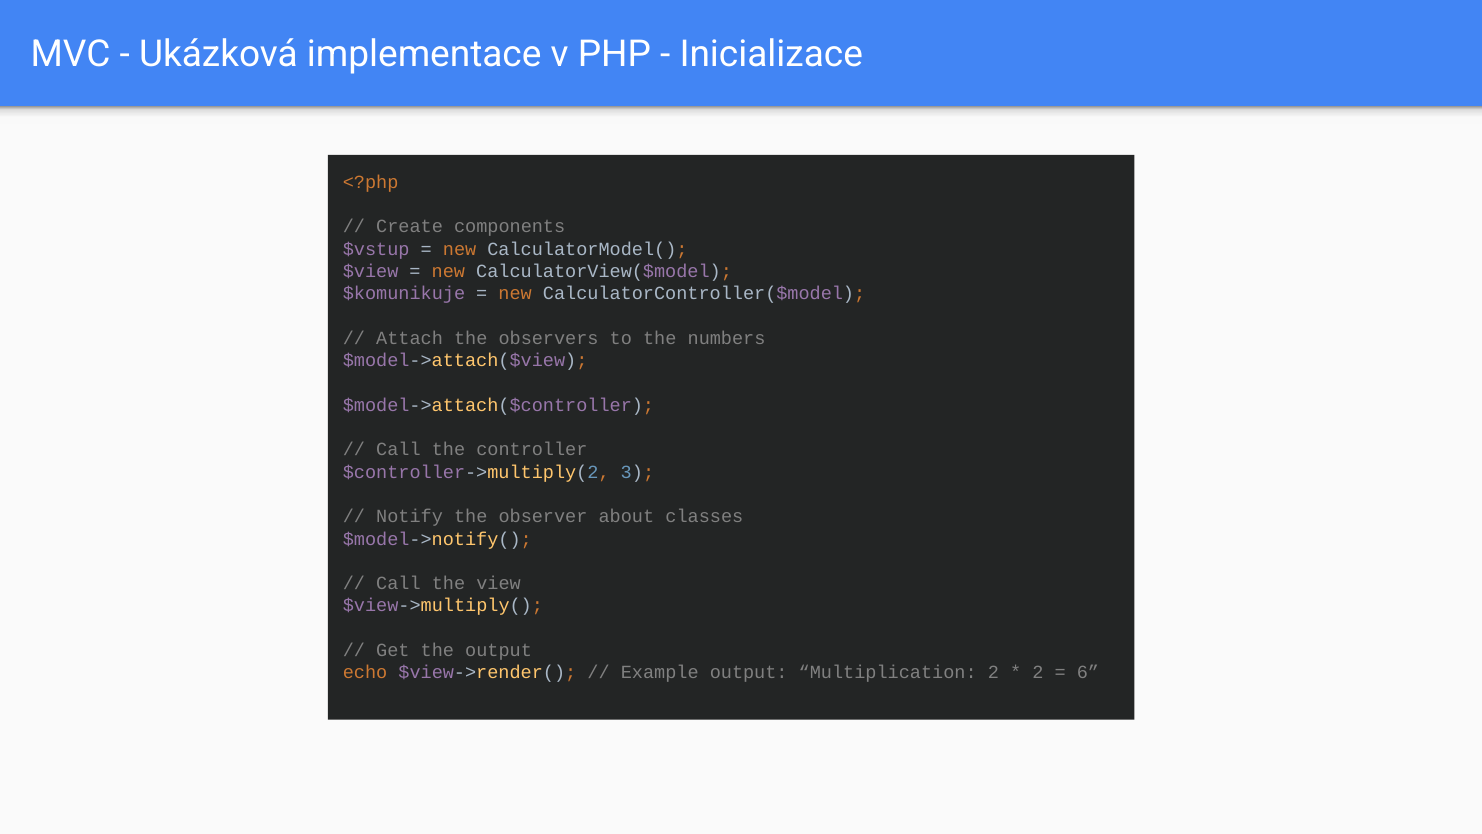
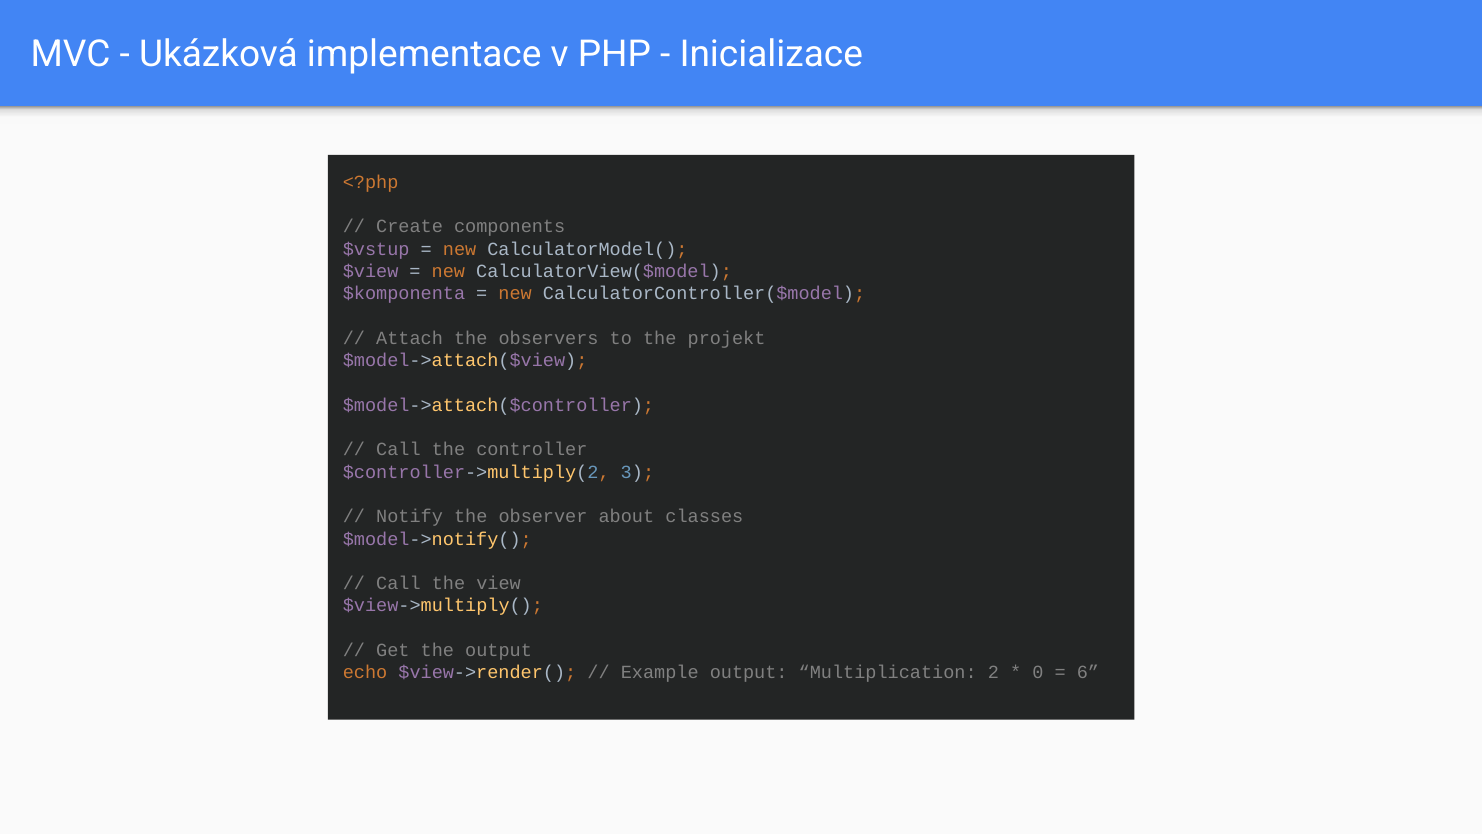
$komunikuje: $komunikuje -> $komponenta (404, 293)
numbers: numbers -> projekt (727, 338)
2: 2 -> 0 (1038, 672)
